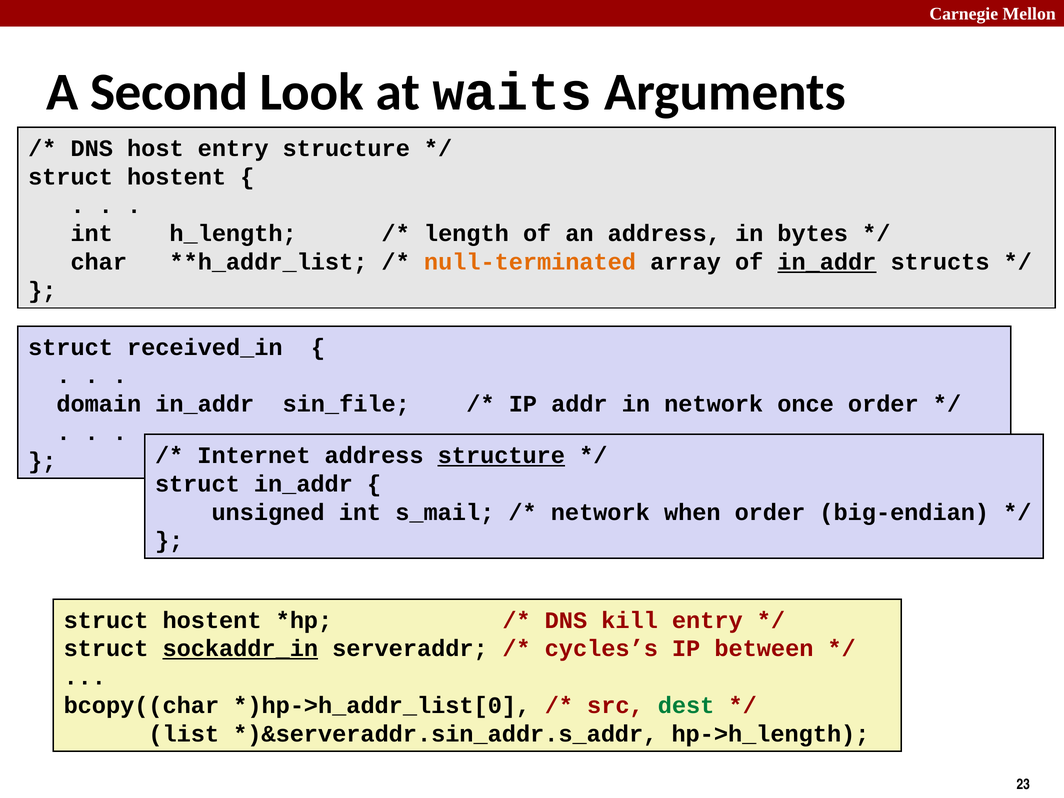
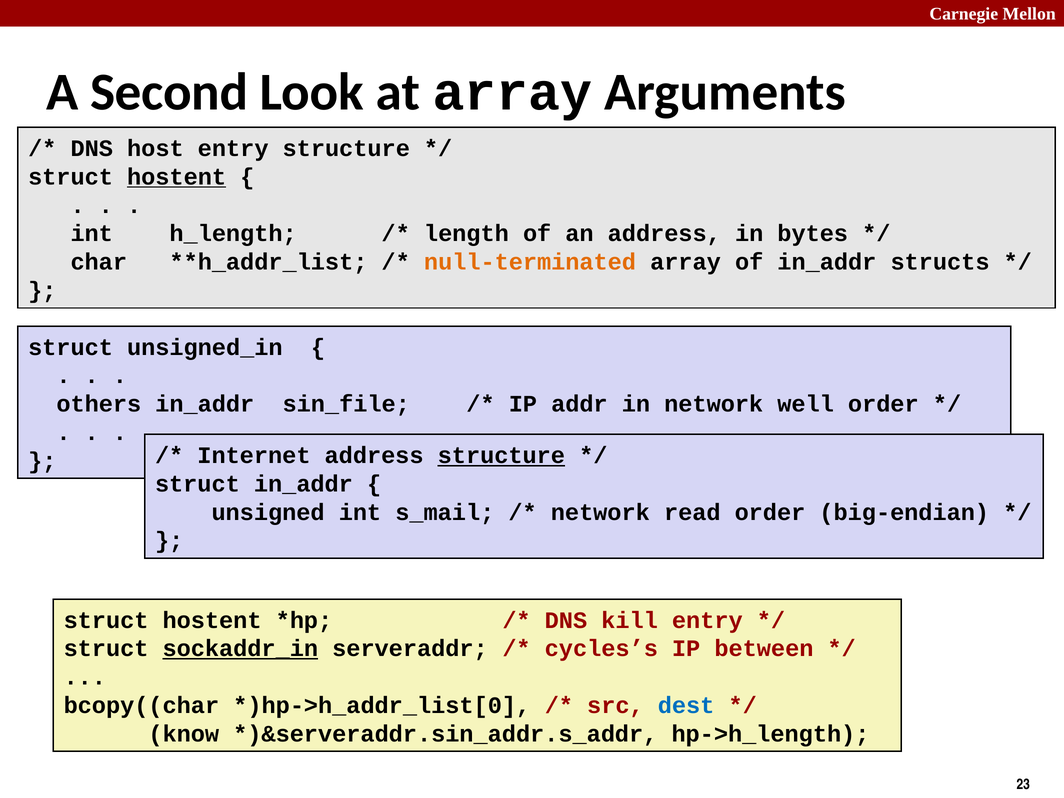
at waits: waits -> array (512, 92)
hostent underline: none -> present (177, 177)
in_addr underline: present -> none (827, 262)
received_in: received_in -> unsigned_in (205, 347)
domain: domain -> others (99, 404)
once: once -> well (806, 404)
when: when -> read (692, 512)
dest colour: green -> blue (686, 705)
list: list -> know (184, 734)
